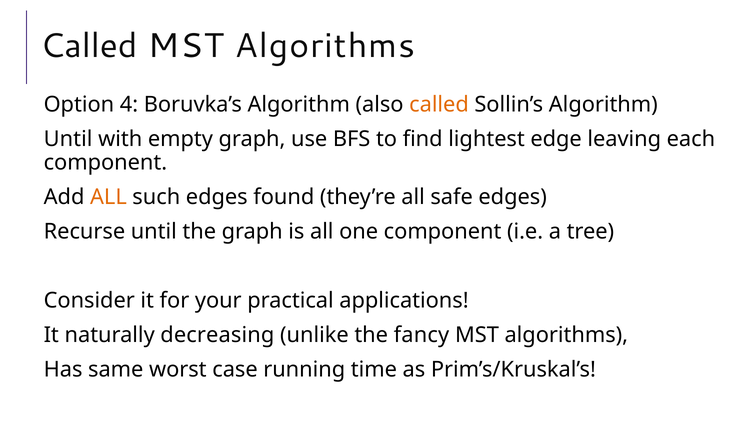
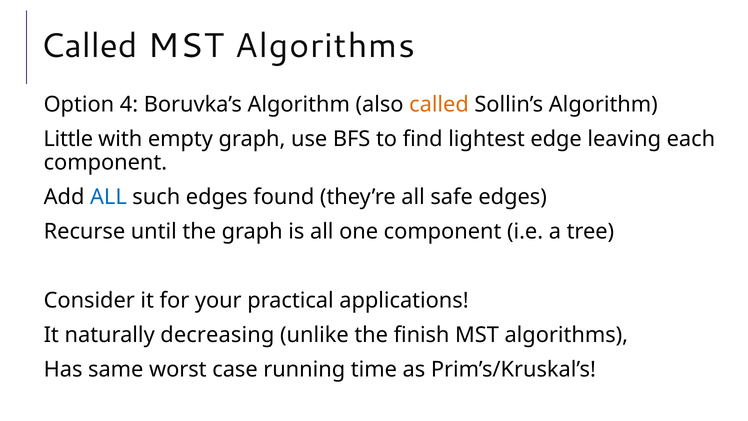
Until: Until -> Little (68, 139)
ALL colour: orange -> blue (108, 197)
fancy: fancy -> finish (422, 335)
